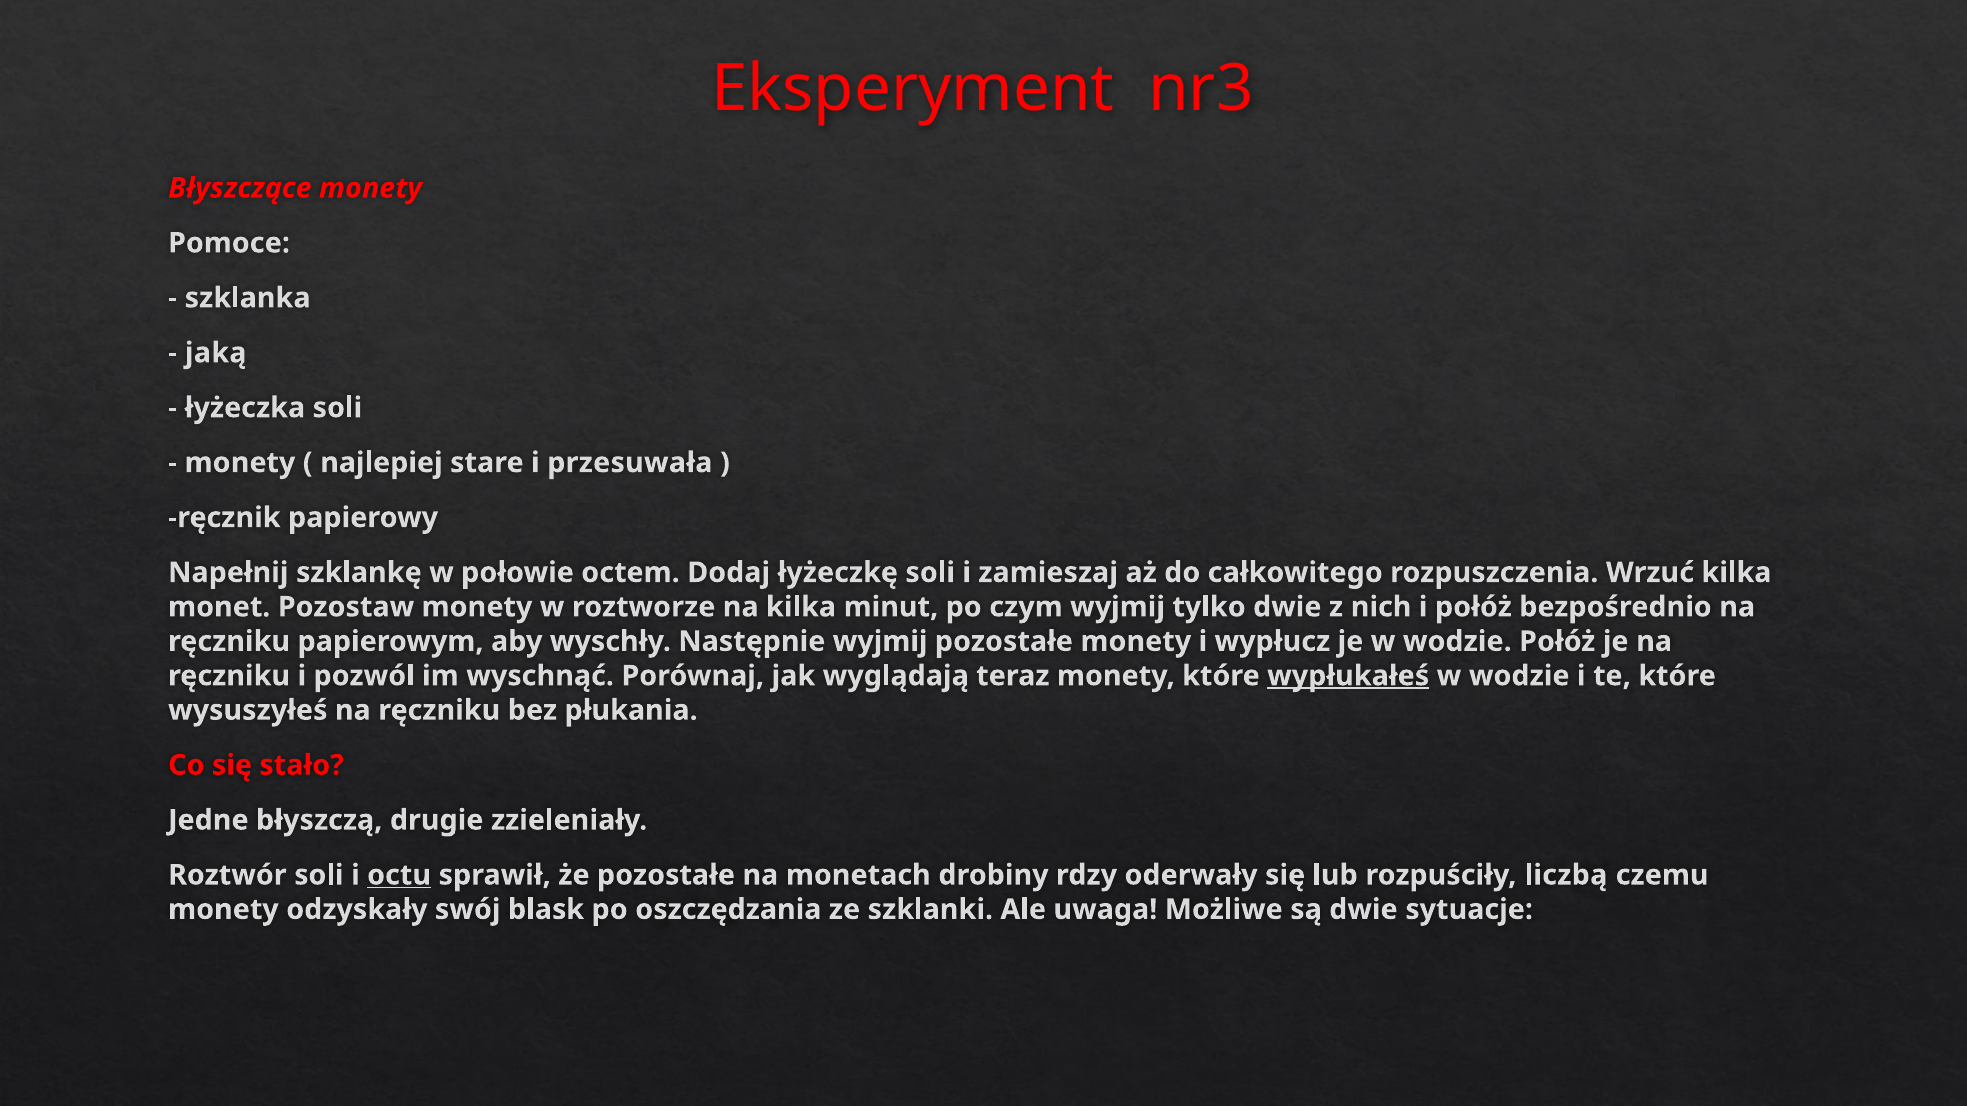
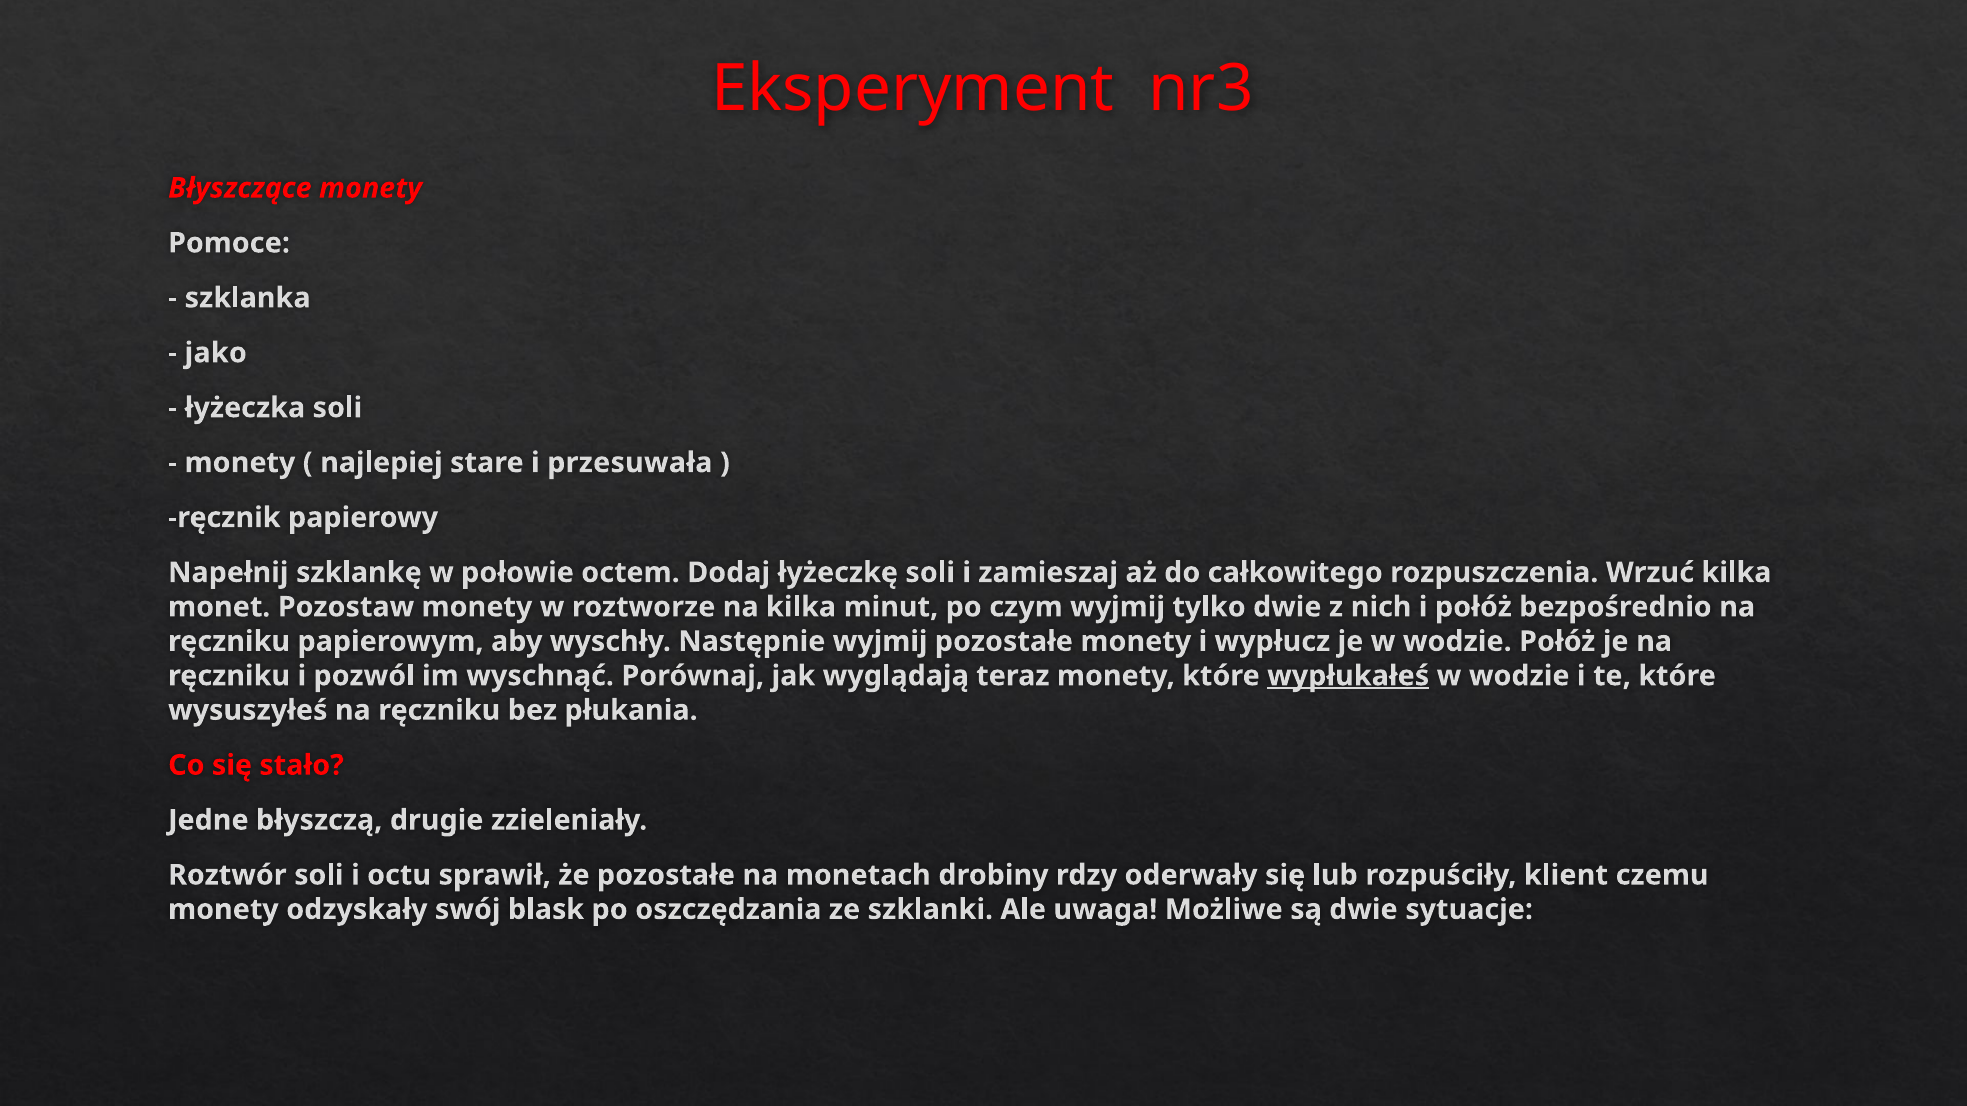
jaką: jaką -> jako (216, 353)
octu underline: present -> none (399, 875)
liczbą: liczbą -> klient (1566, 875)
